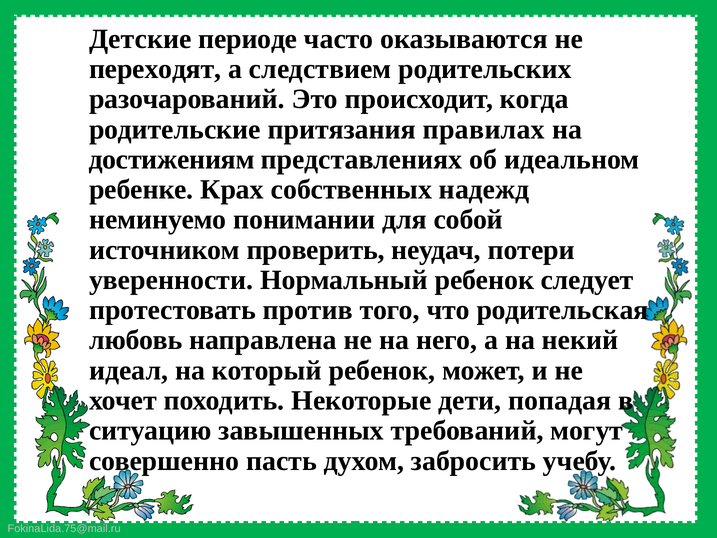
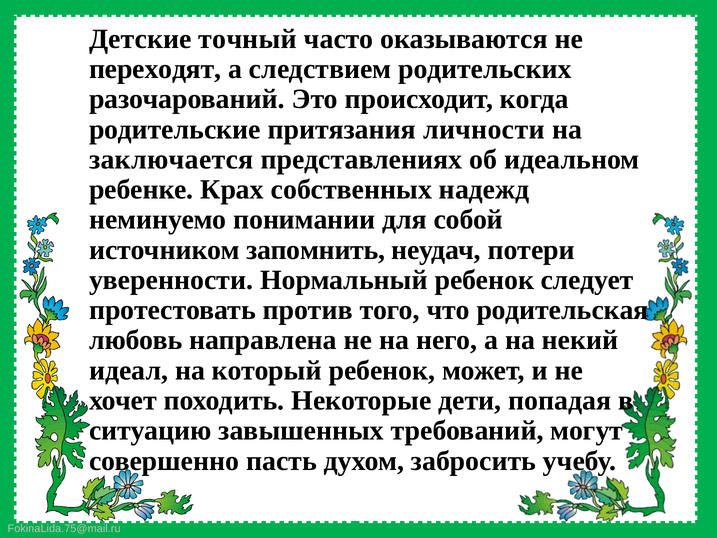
периоде: периоде -> точный (248, 39)
правилах: правилах -> личности (484, 129)
достижениям: достижениям -> заключается (171, 159)
проверить: проверить -> запомнить (316, 250)
